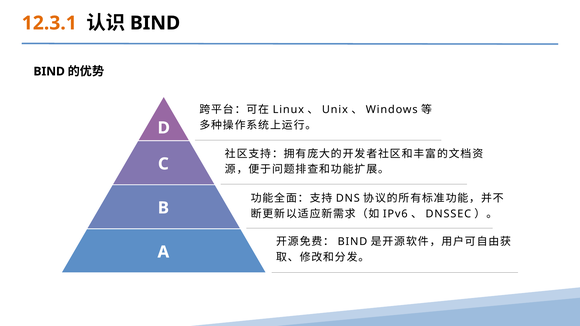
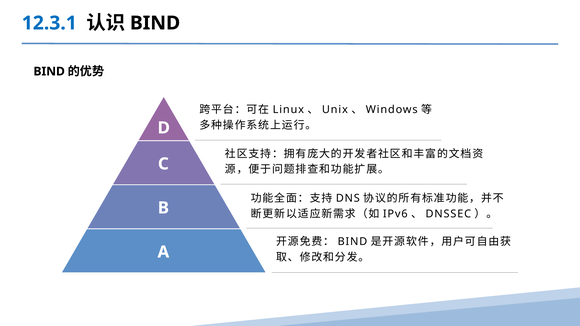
12.3.1 colour: orange -> blue (49, 23)
